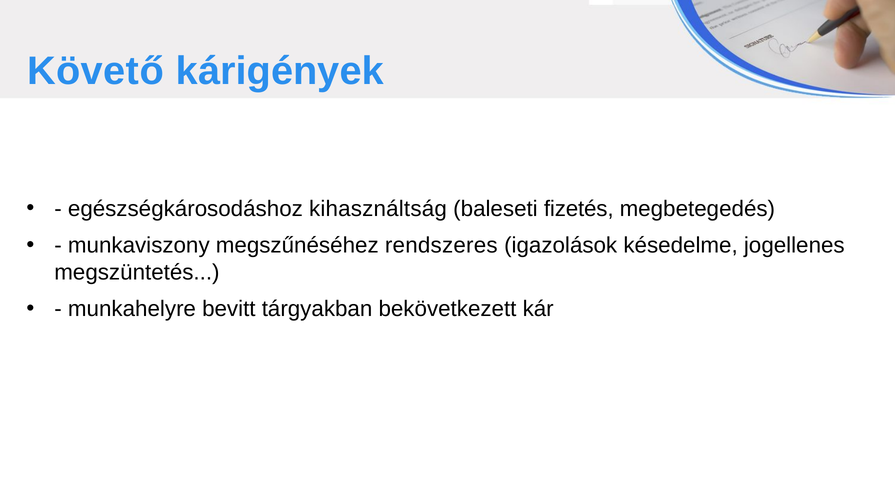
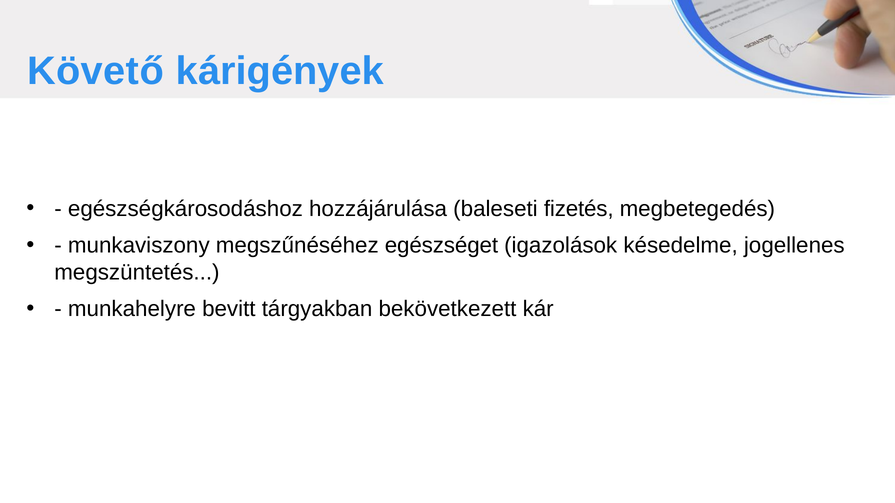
kihasználtság: kihasználtság -> hozzájárulása (378, 209)
rendszeres: rendszeres -> egészséget (441, 246)
